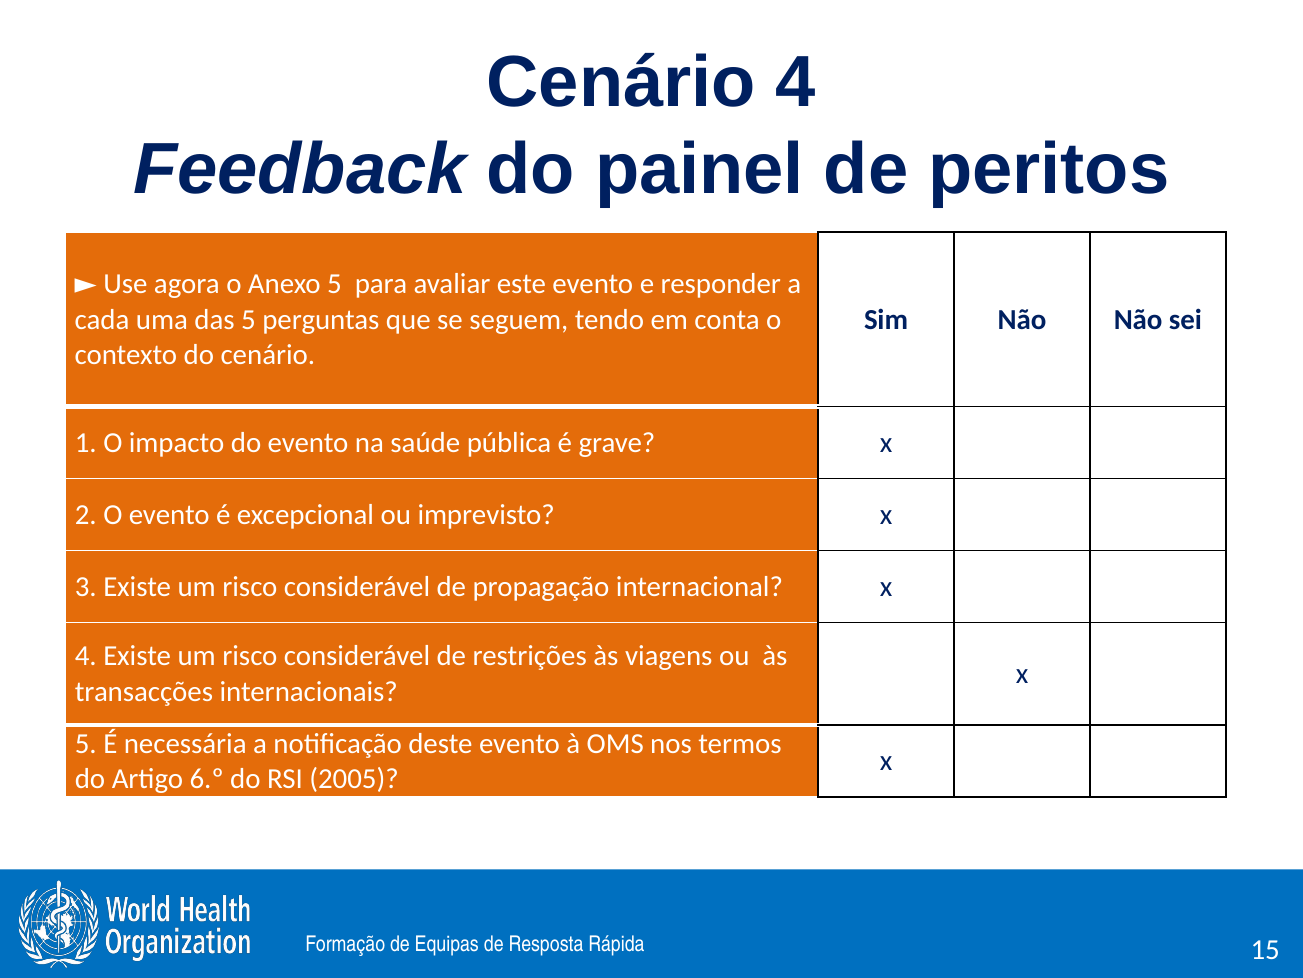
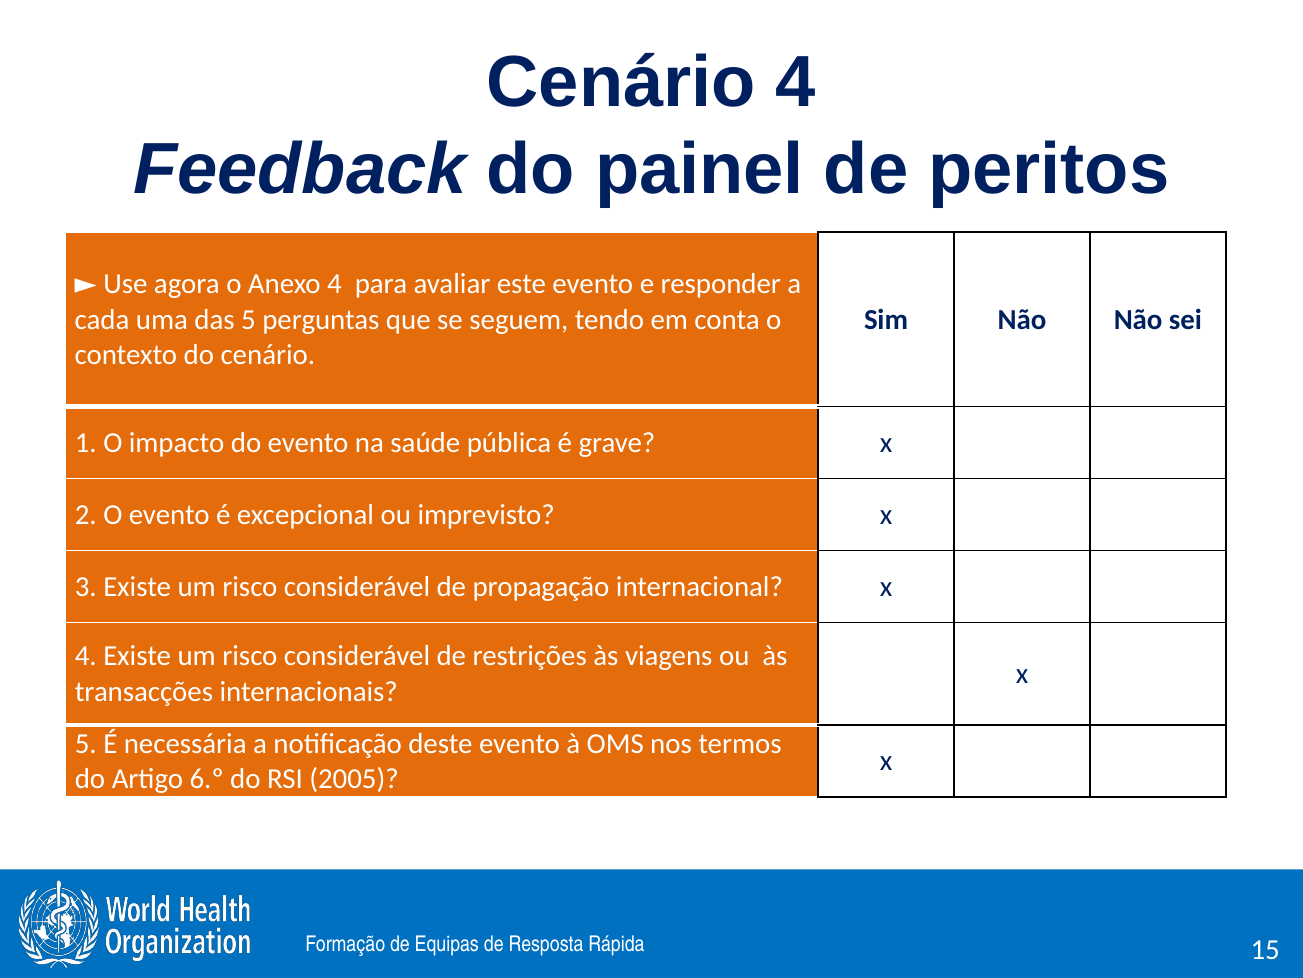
Anexo 5: 5 -> 4 (335, 284)
